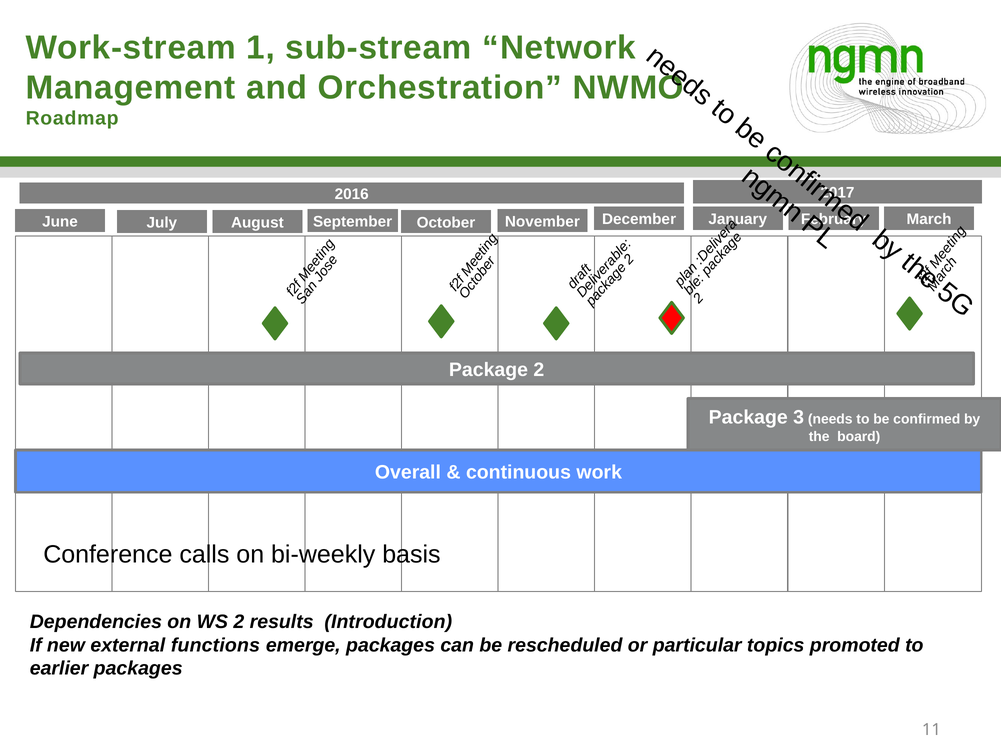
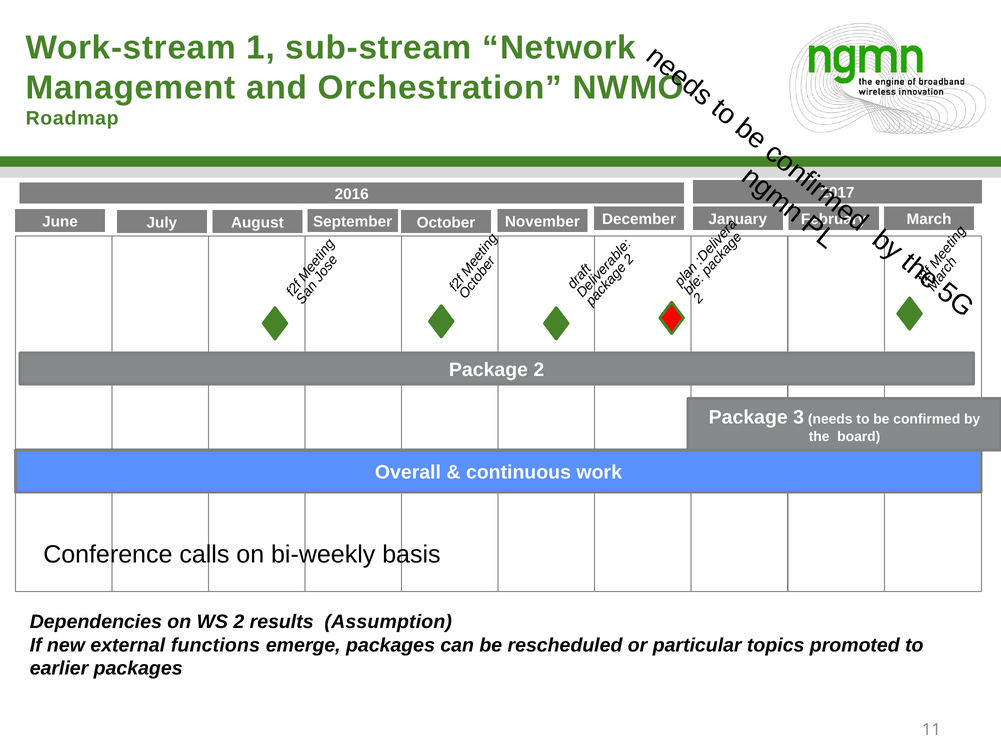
Introduction: Introduction -> Assumption (388, 622)
